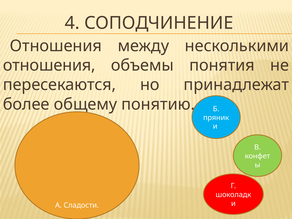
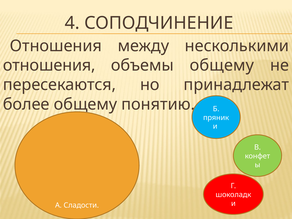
объемы понятия: понятия -> общему (222, 65)
